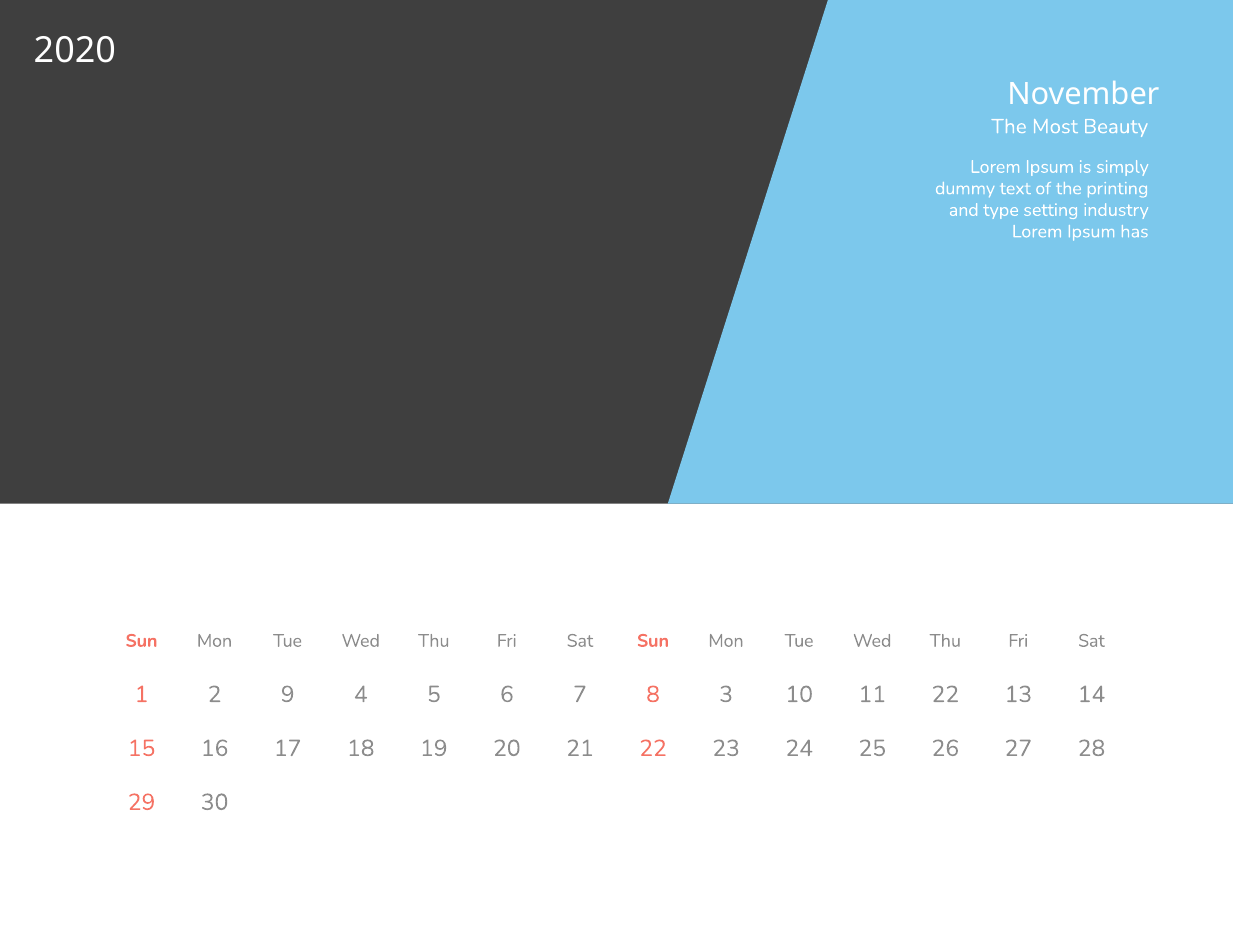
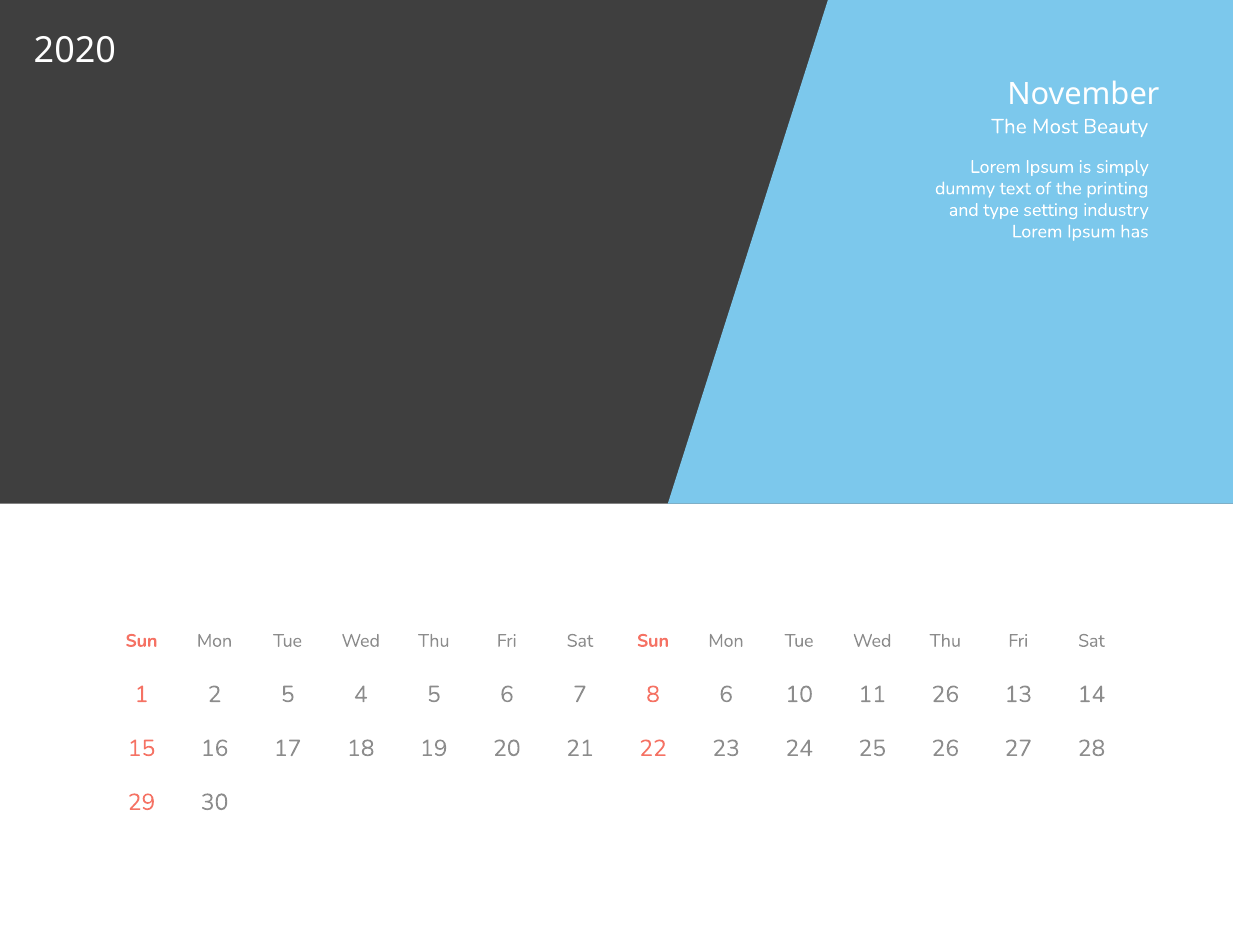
2 9: 9 -> 5 (288, 694)
8 3: 3 -> 6 (726, 694)
11 22: 22 -> 26 (945, 694)
